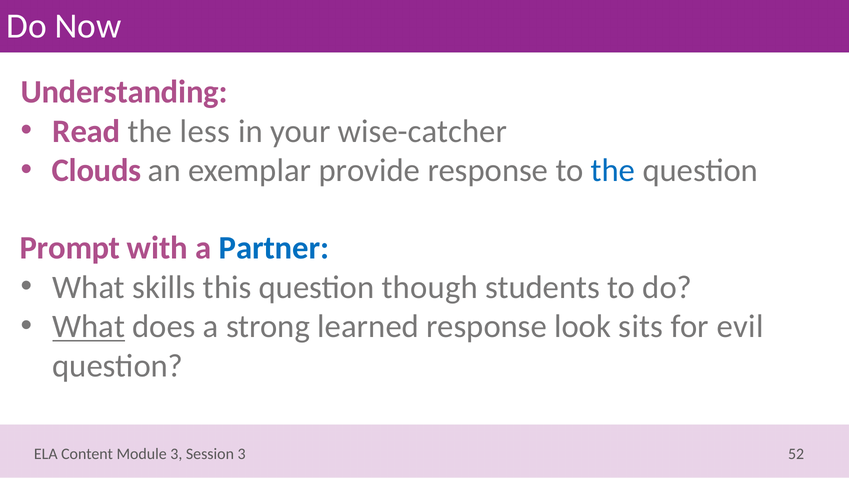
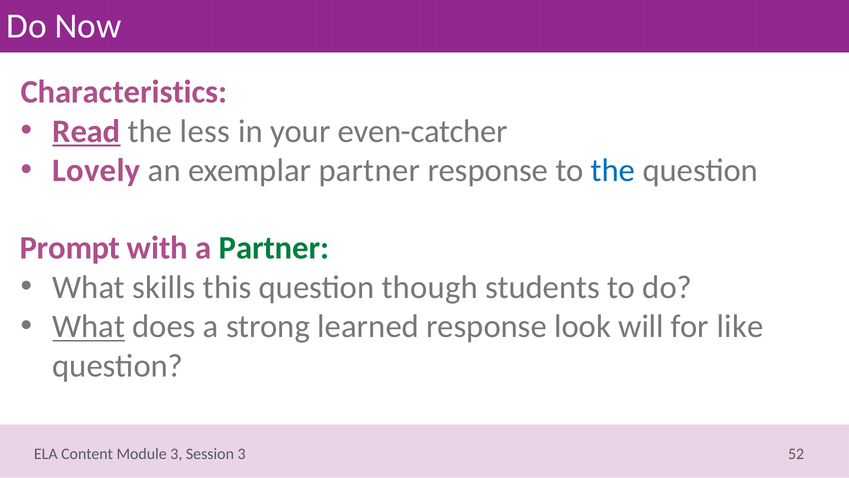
Understanding: Understanding -> Characteristics (124, 92)
Read underline: none -> present (86, 131)
wise-catcher: wise-catcher -> even-catcher (423, 131)
Clouds: Clouds -> Lovely (96, 170)
exemplar provide: provide -> partner (369, 170)
Partner colour: blue -> green (274, 248)
sits: sits -> will (641, 326)
evil: evil -> like (740, 326)
